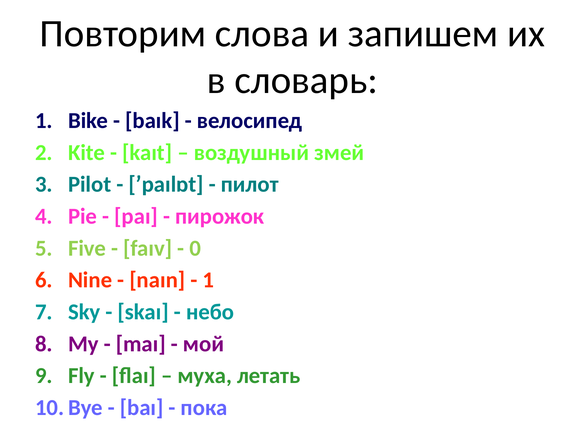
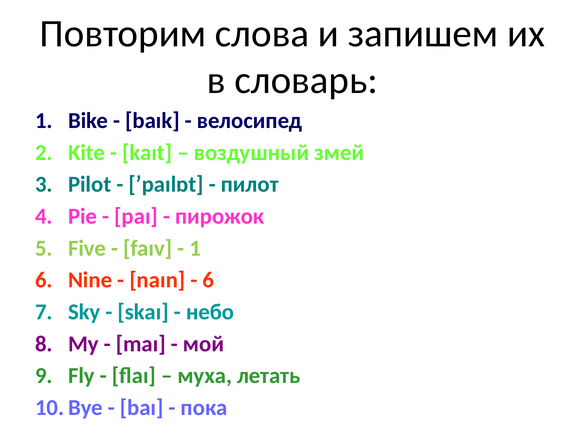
0: 0 -> 1 (195, 248)
1: 1 -> 6 (208, 280)
